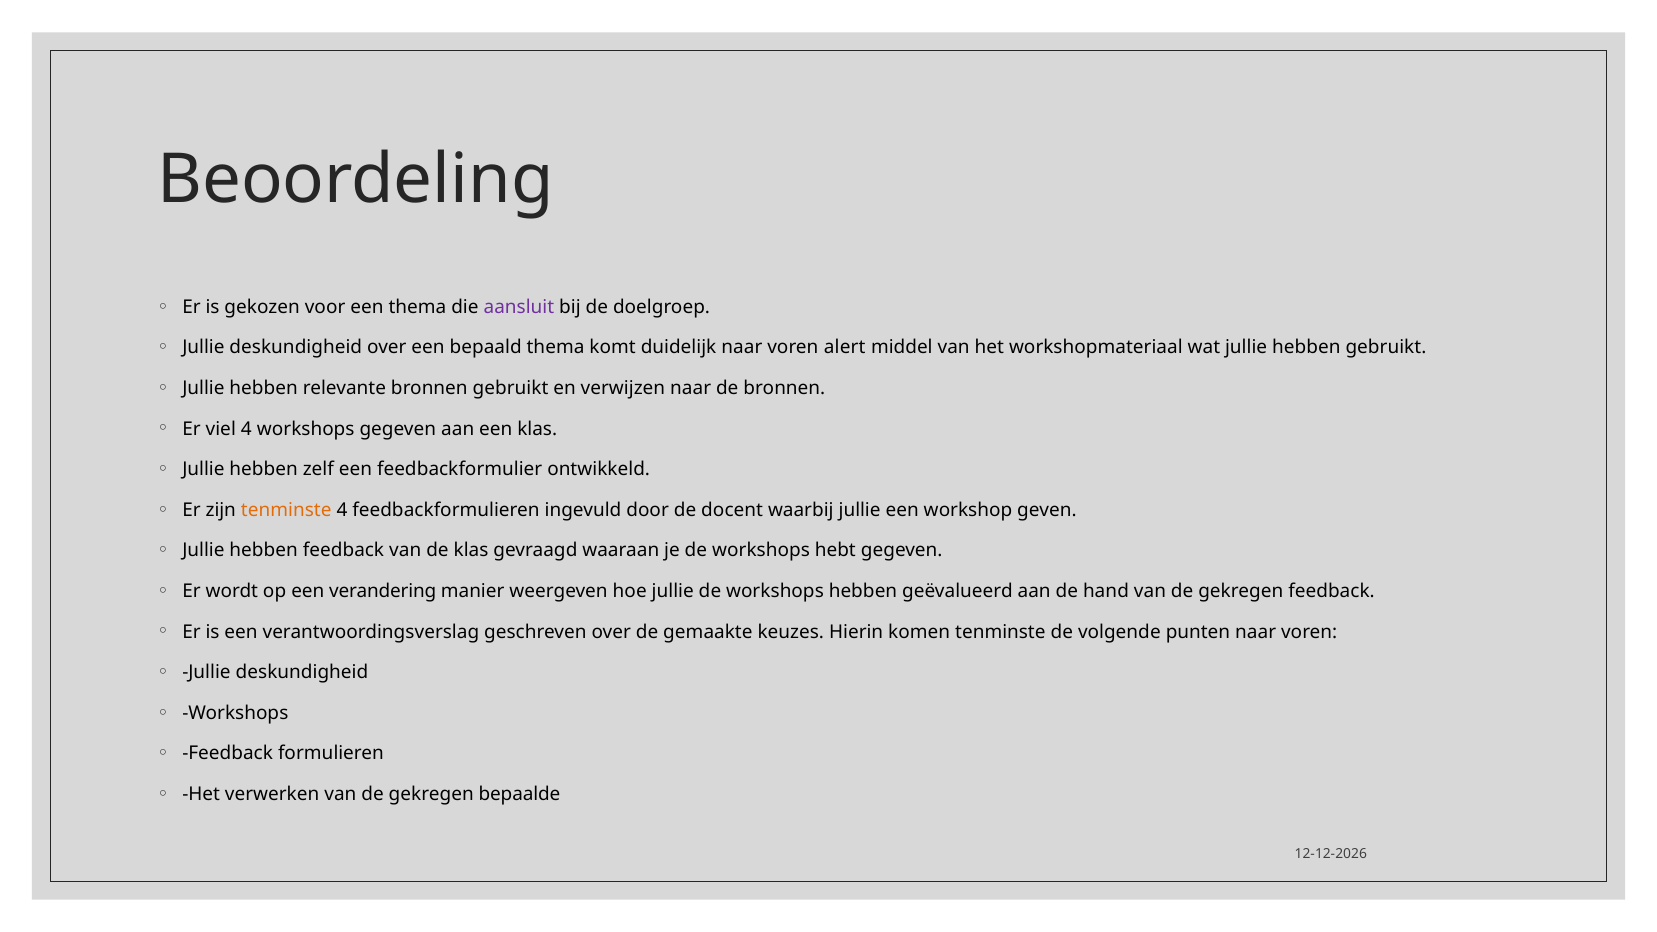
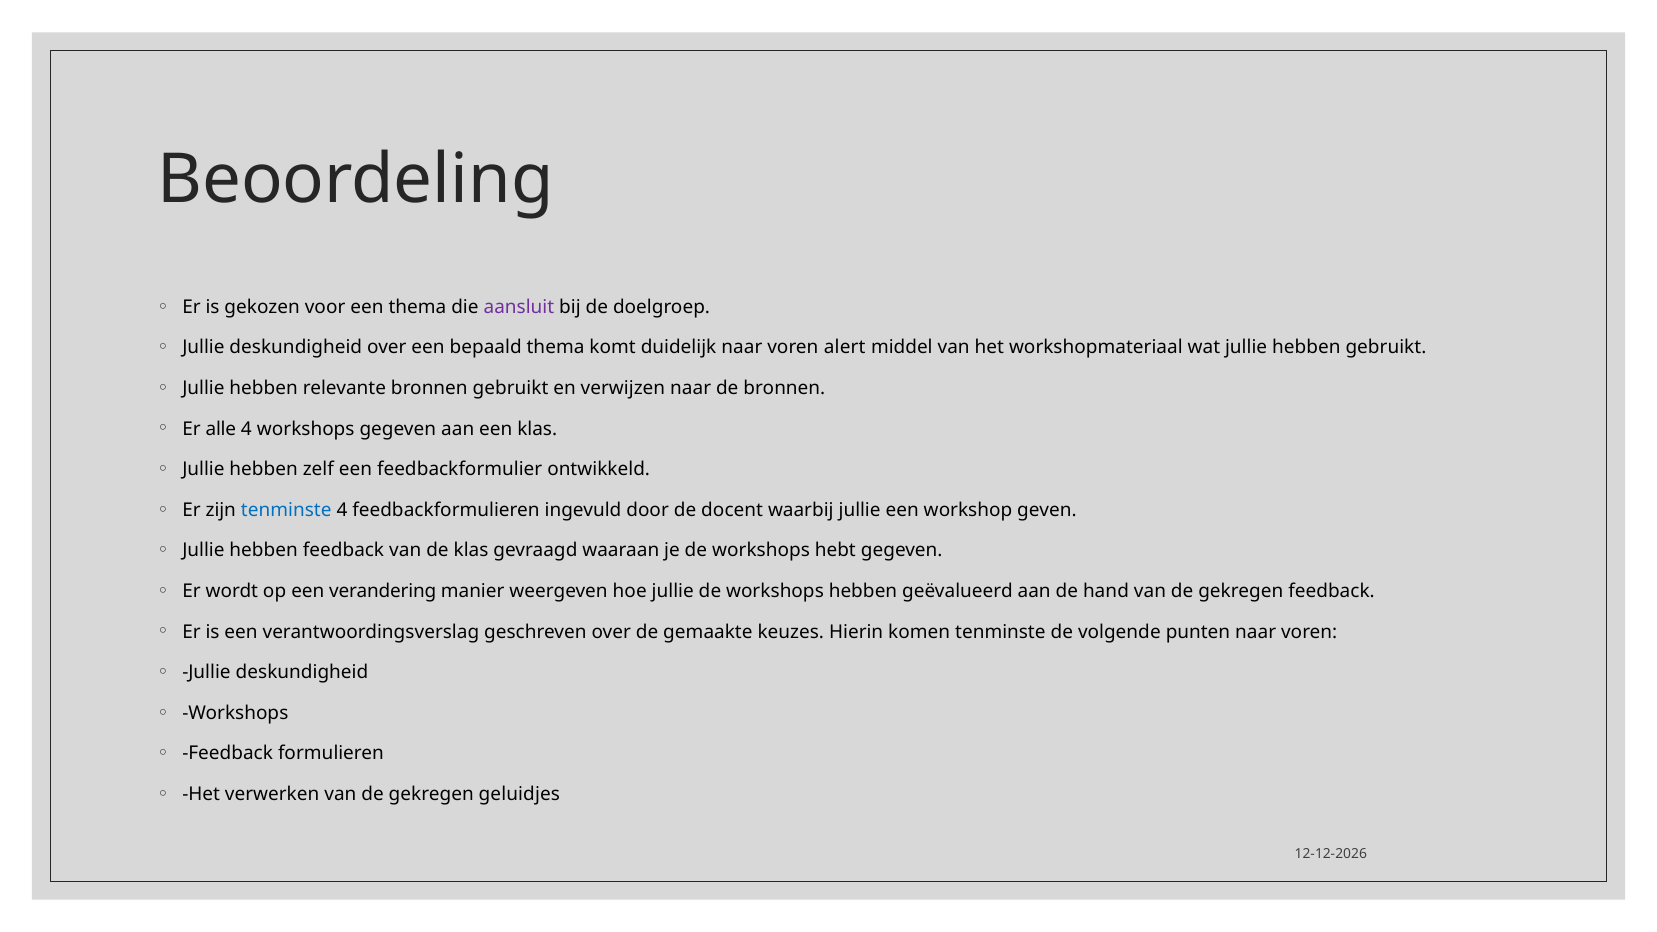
viel: viel -> alle (221, 429)
tenminste colour: orange -> blue (286, 510)
bepaalde: bepaalde -> geluidjes (519, 794)
